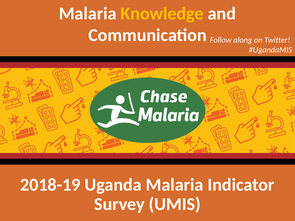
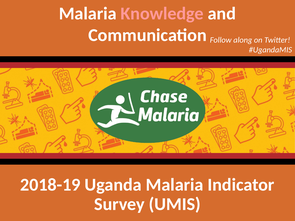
Knowledge colour: yellow -> pink (162, 14)
